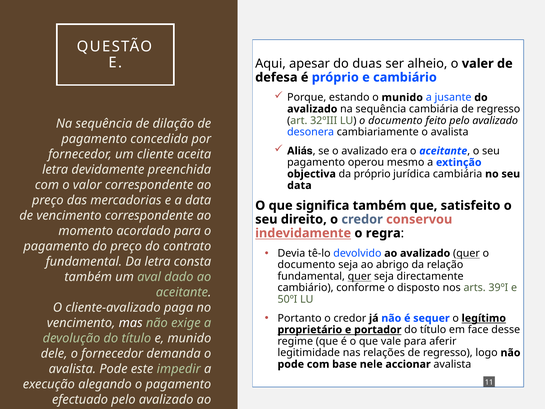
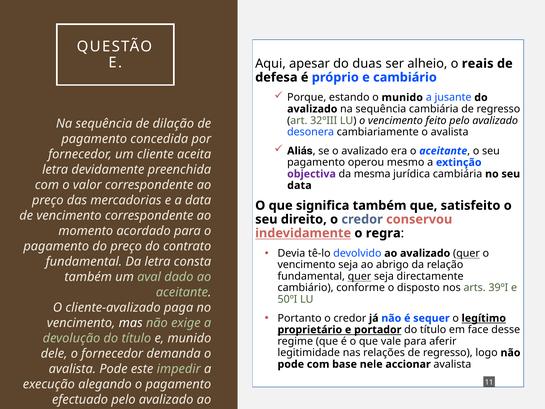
valer: valer -> reais (478, 64)
LU o documento: documento -> vencimento (395, 120)
objectiva colour: black -> purple (311, 174)
da próprio: próprio -> mesma (372, 174)
documento: documento -> vencimento (307, 265)
